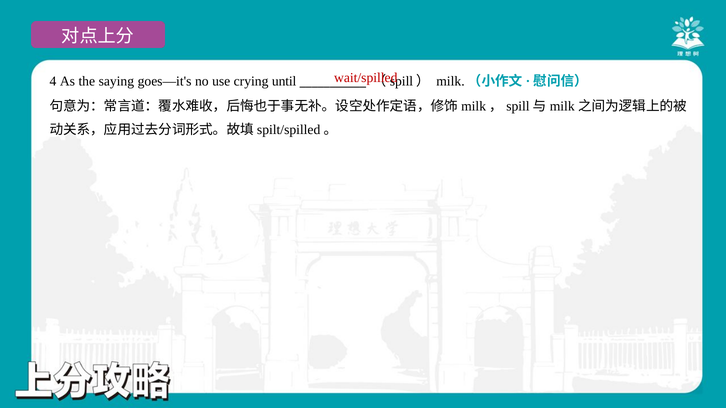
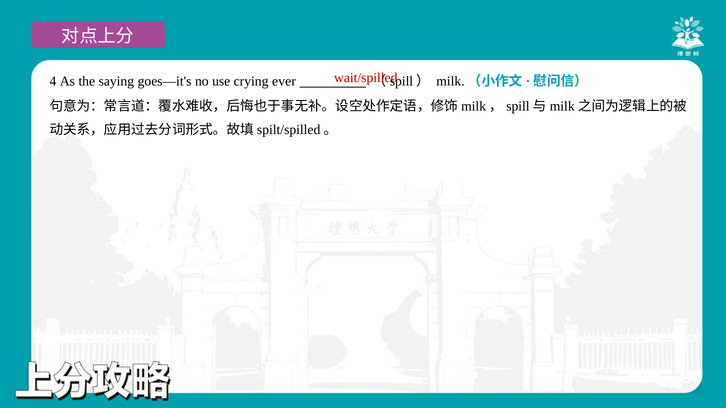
until: until -> ever (284, 81)
